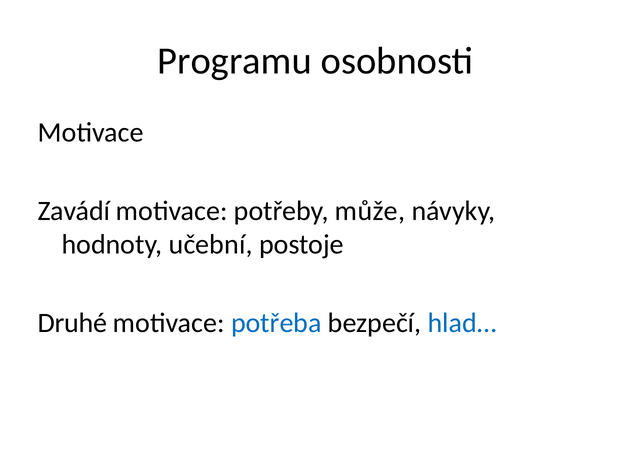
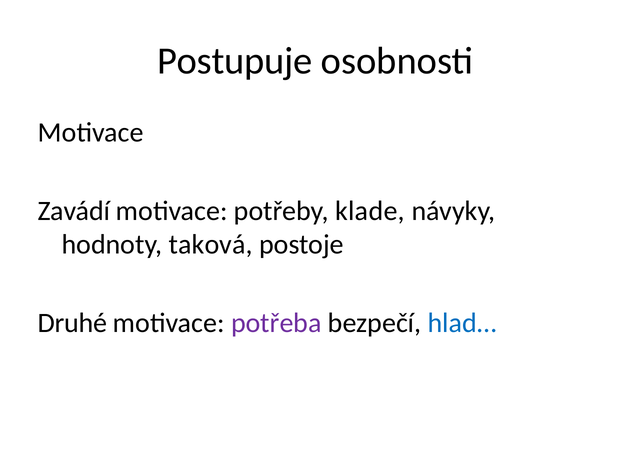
Programu: Programu -> Postupuje (235, 61)
může: může -> klade (370, 211)
učební: učební -> taková (211, 245)
potřeba colour: blue -> purple (276, 323)
